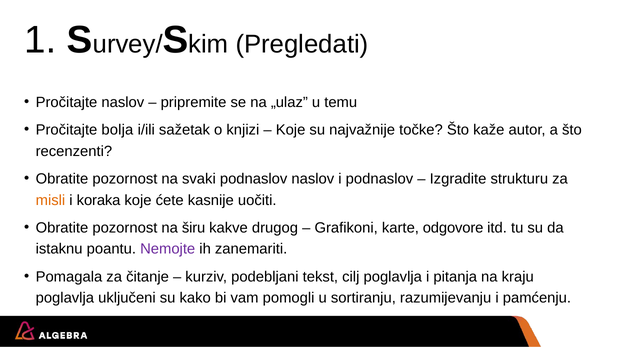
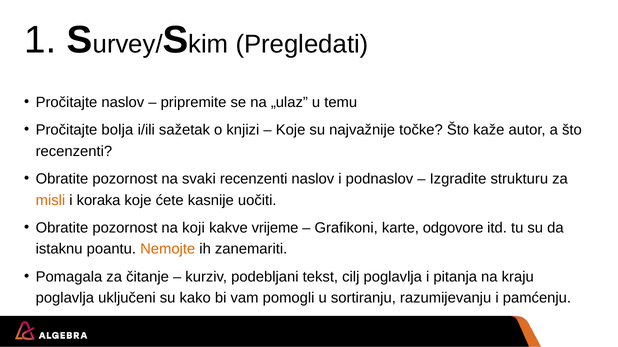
svaki podnaslov: podnaslov -> recenzenti (254, 179)
širu: širu -> koji (193, 228)
drugog: drugog -> vrijeme (275, 228)
Nemojte colour: purple -> orange (168, 250)
